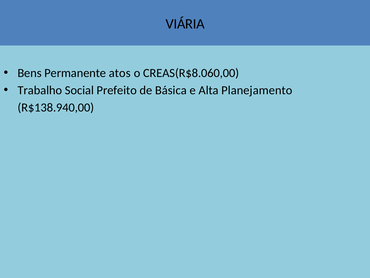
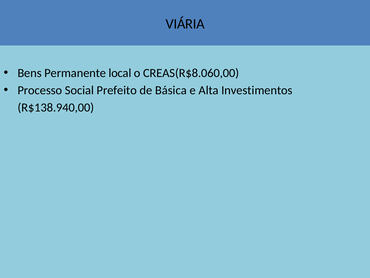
atos: atos -> local (120, 73)
Trabalho: Trabalho -> Processo (40, 90)
Planejamento: Planejamento -> Investimentos (257, 90)
